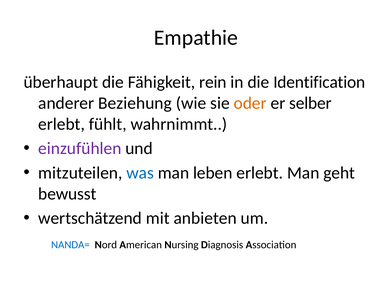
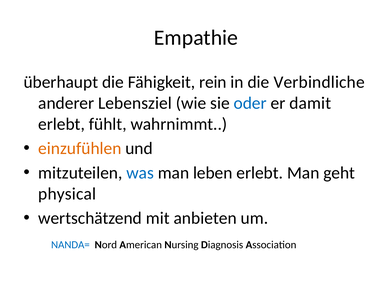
Identification: Identification -> Verbindliche (319, 82)
Beziehung: Beziehung -> Lebensziel (135, 103)
oder colour: orange -> blue (250, 103)
selber: selber -> damit (310, 103)
einzufühlen colour: purple -> orange (80, 148)
bewusst: bewusst -> physical (67, 194)
